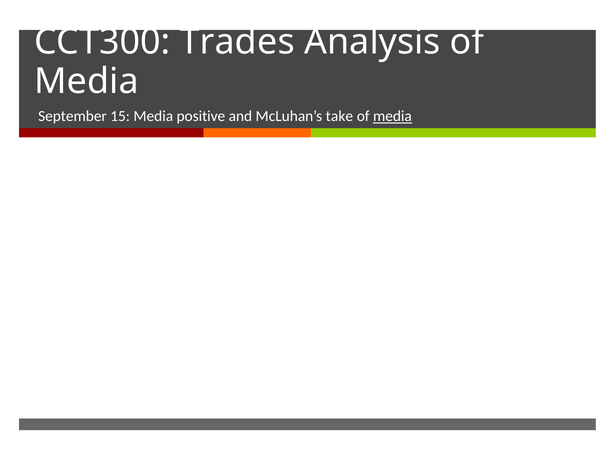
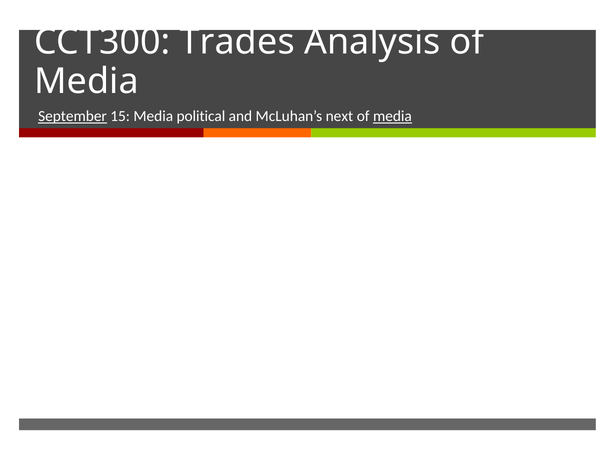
September underline: none -> present (73, 116)
positive: positive -> political (201, 116)
take: take -> next (339, 116)
